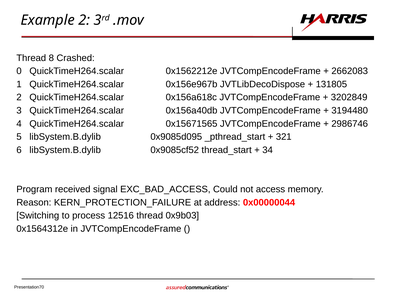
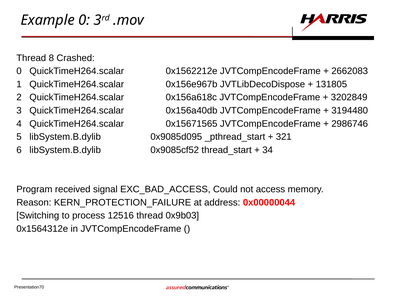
Example 2: 2 -> 0 (84, 20)
